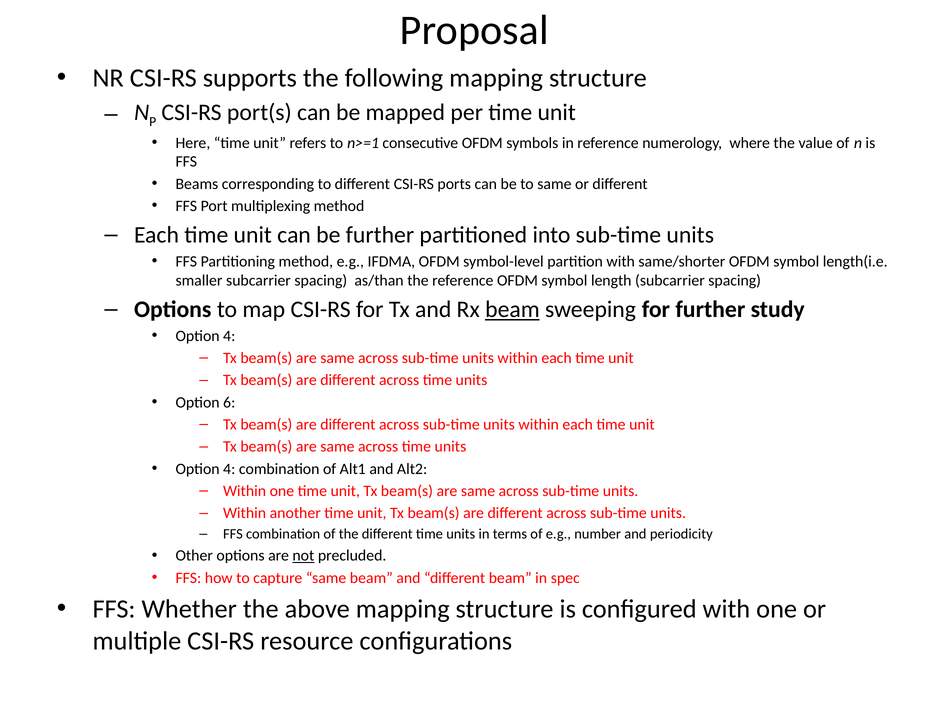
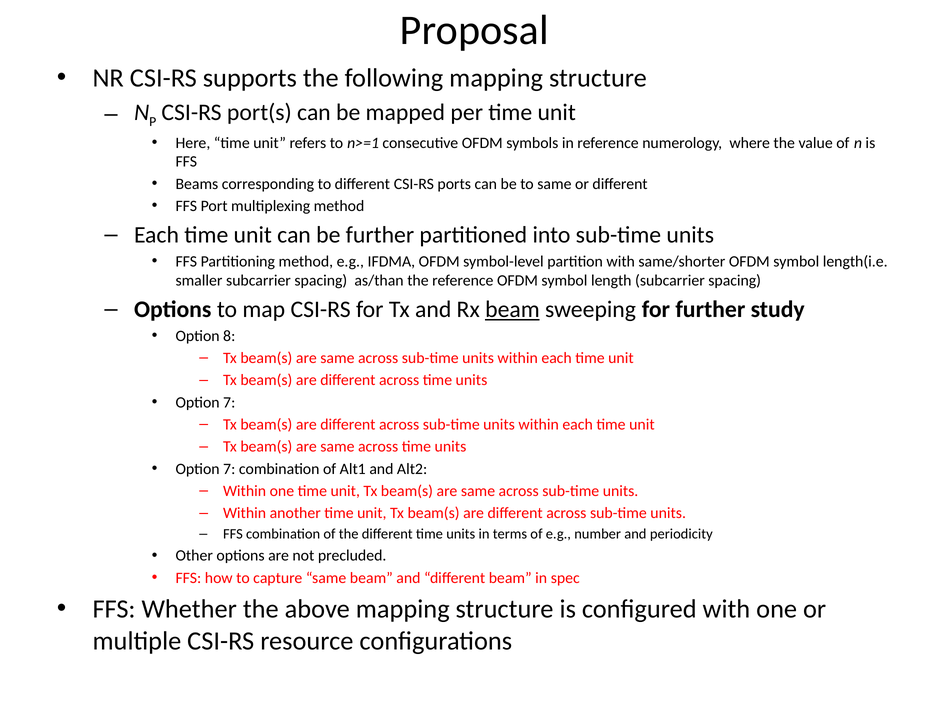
4: 4 -> 8 (229, 336)
6: 6 -> 7 (229, 402)
4: 4 -> 7 (229, 469)
not underline: present -> none (303, 555)
